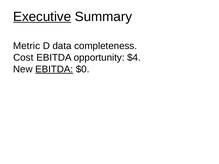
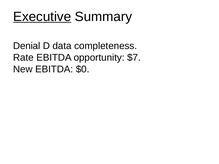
Metric: Metric -> Denial (27, 46)
Cost: Cost -> Rate (23, 58)
$4: $4 -> $7 (134, 58)
EBITDA underline: present -> none (54, 69)
